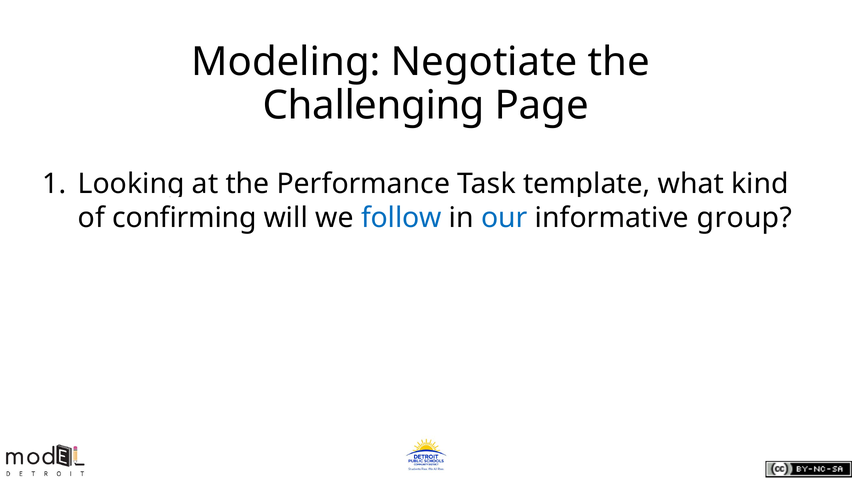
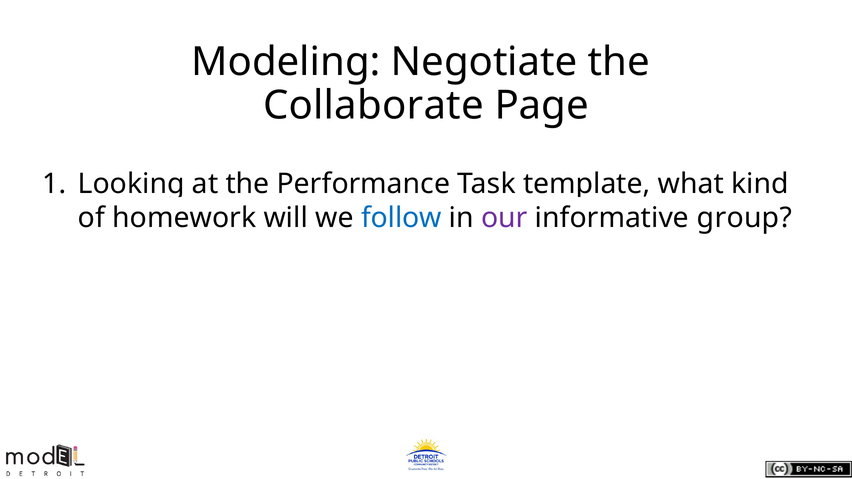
Challenging: Challenging -> Collaborate (373, 106)
confirming: confirming -> homework (184, 218)
our colour: blue -> purple (504, 218)
